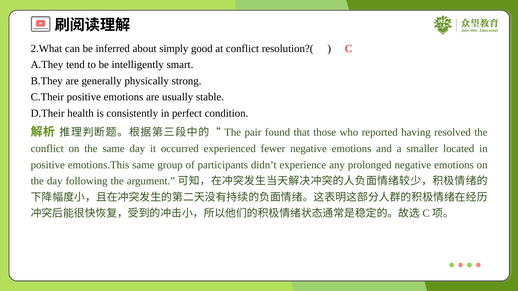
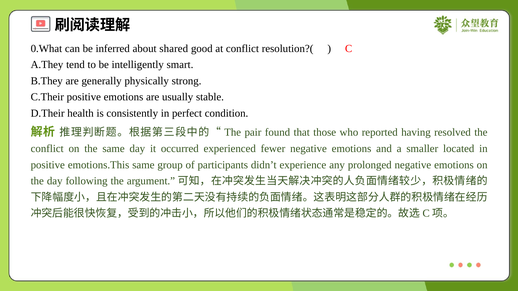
2.What: 2.What -> 0.What (46, 49)
simply: simply -> shared (174, 49)
